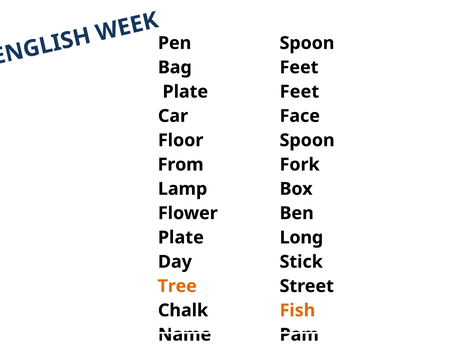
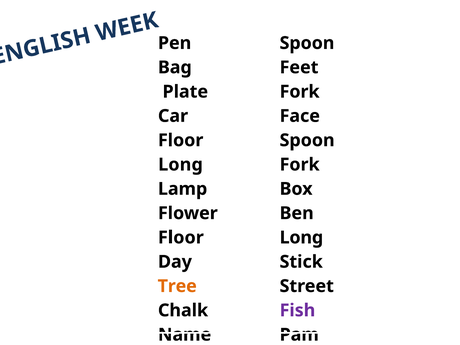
Feet: Feet -> Fork (300, 92)
From: From -> Long (180, 165)
Plate: Plate -> Floor (181, 238)
Fish colour: orange -> purple (297, 310)
